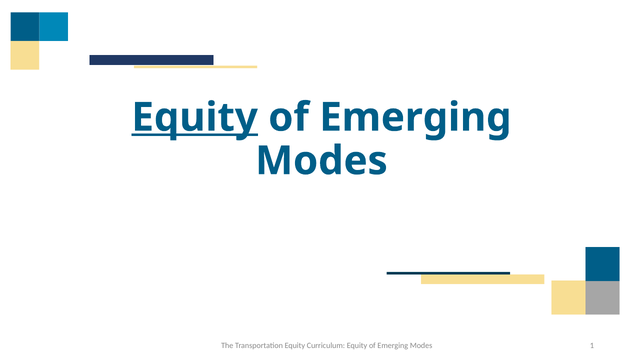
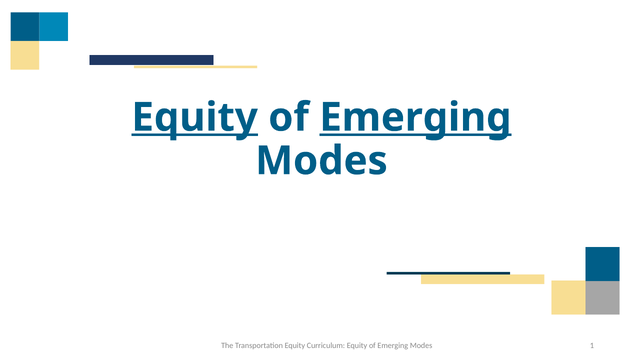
Emerging underline: none -> present (415, 117)
